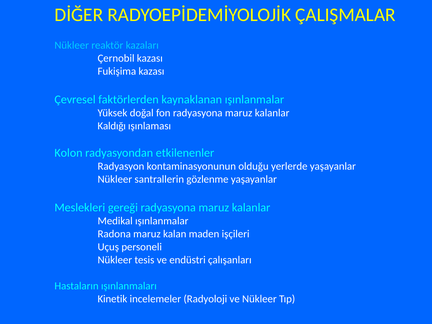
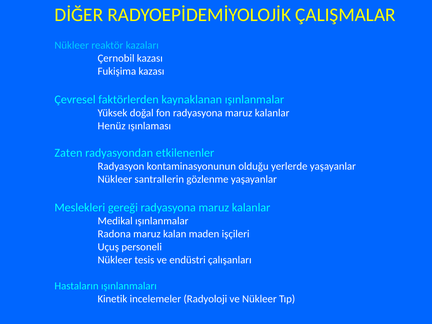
Kaldığı: Kaldığı -> Henüz (112, 126)
Kolon: Kolon -> Zaten (68, 153)
